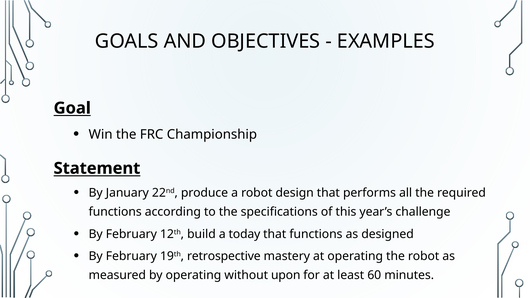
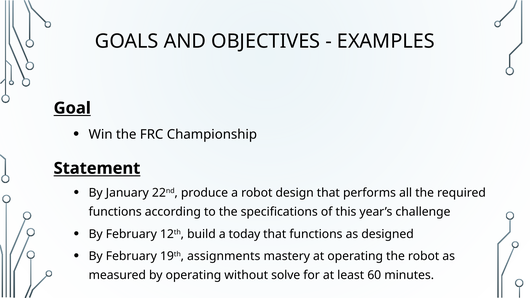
retrospective: retrospective -> assignments (224, 256)
upon: upon -> solve (286, 275)
